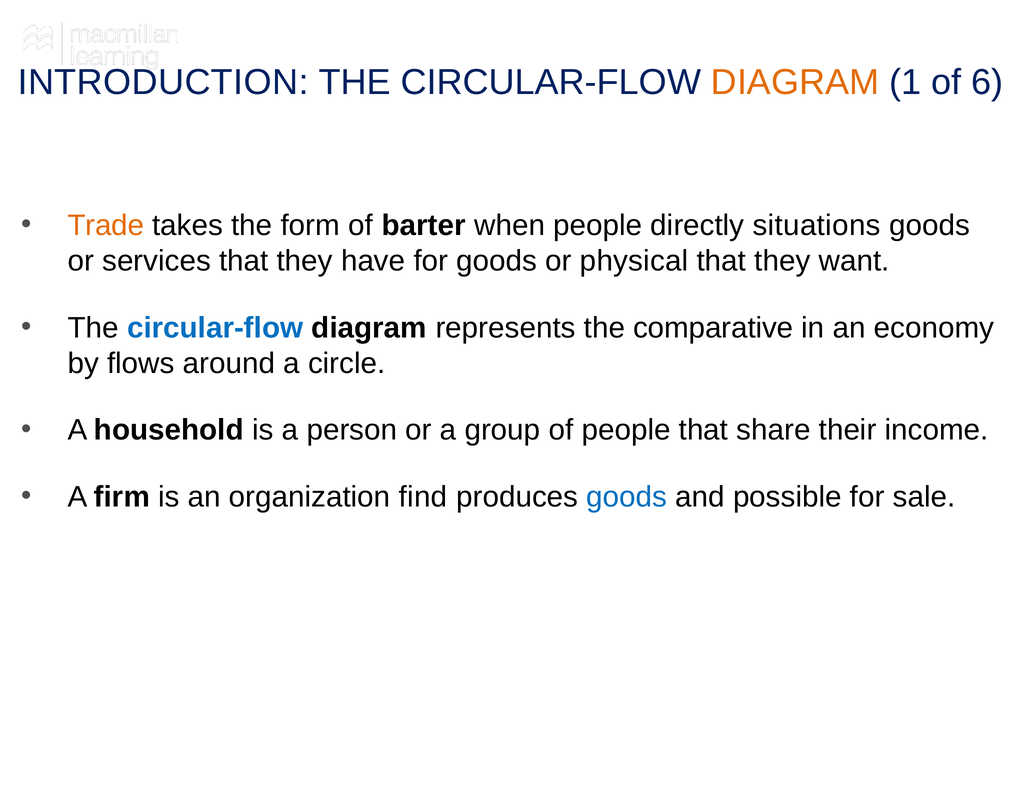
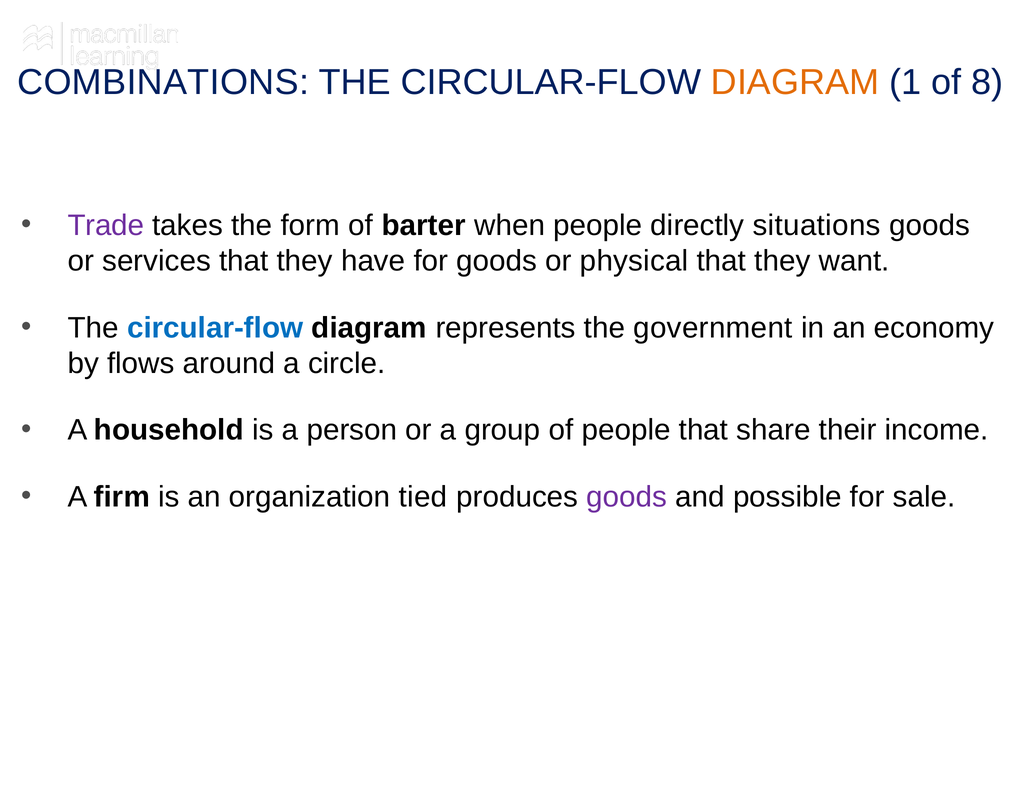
INTRODUCTION: INTRODUCTION -> COMBINATIONS (163, 82)
6: 6 -> 8 (987, 82)
Trade colour: orange -> purple (106, 225)
comparative: comparative -> government (713, 328)
find: find -> tied (423, 497)
goods colour: blue -> purple (627, 497)
